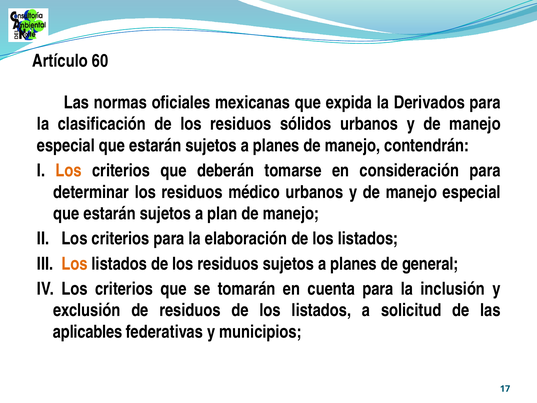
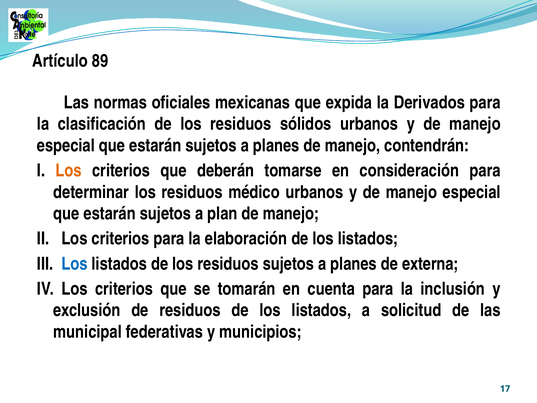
60: 60 -> 89 (100, 61)
Los colour: orange -> blue (74, 264)
general: general -> externa (430, 264)
aplicables: aplicables -> municipal (88, 332)
